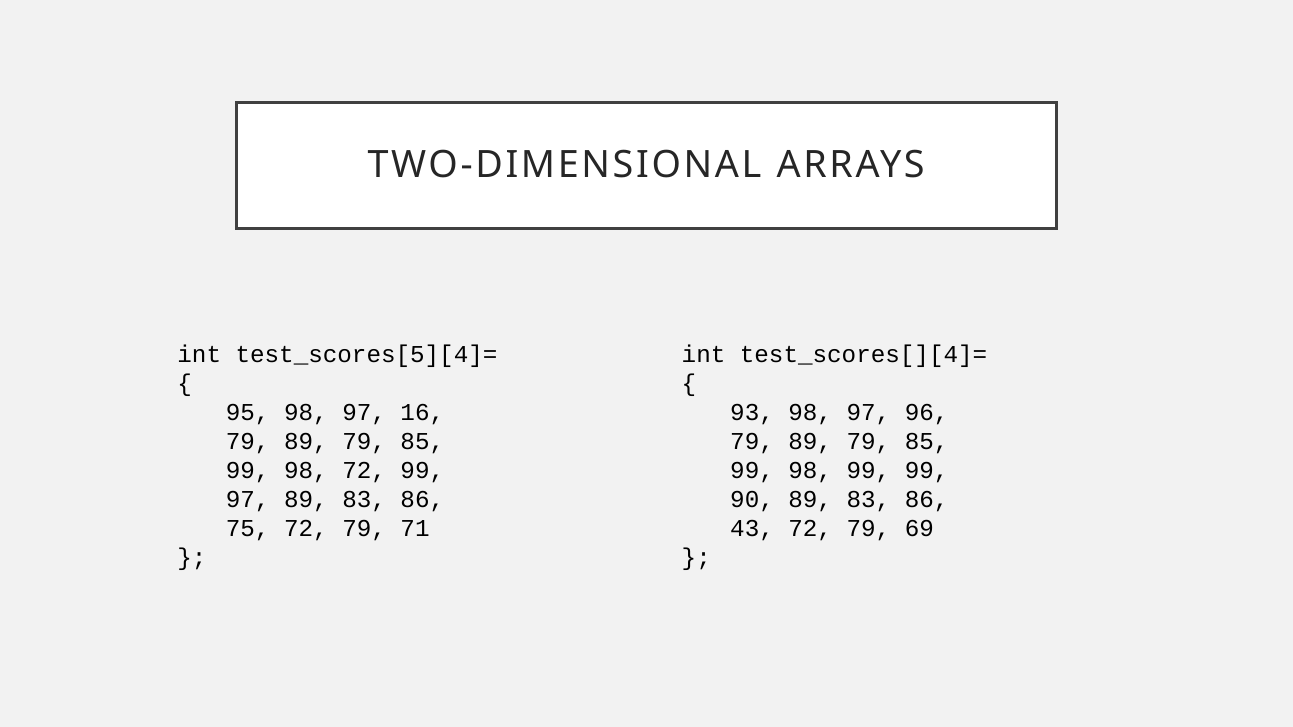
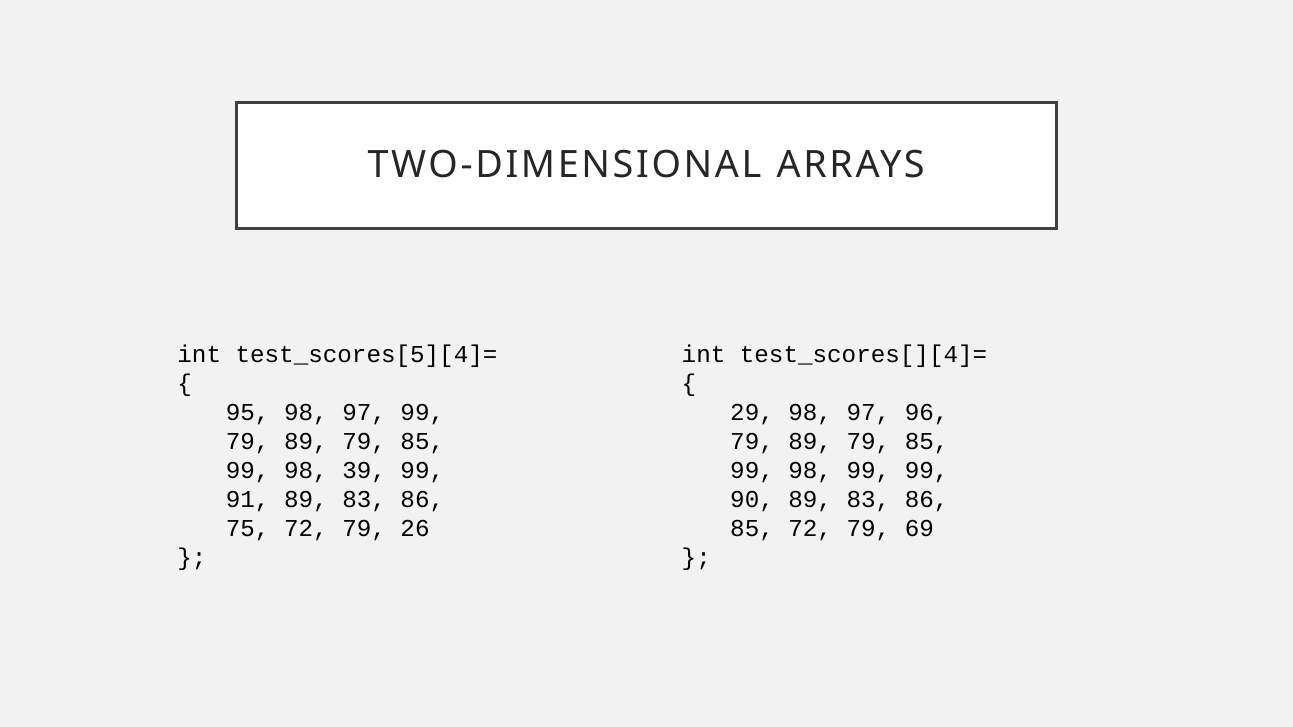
97 16: 16 -> 99 (422, 413)
93: 93 -> 29 (752, 413)
98 72: 72 -> 39 (364, 471)
97: 97 -> 91 (248, 500)
71: 71 -> 26 (415, 529)
43: 43 -> 85 (752, 529)
